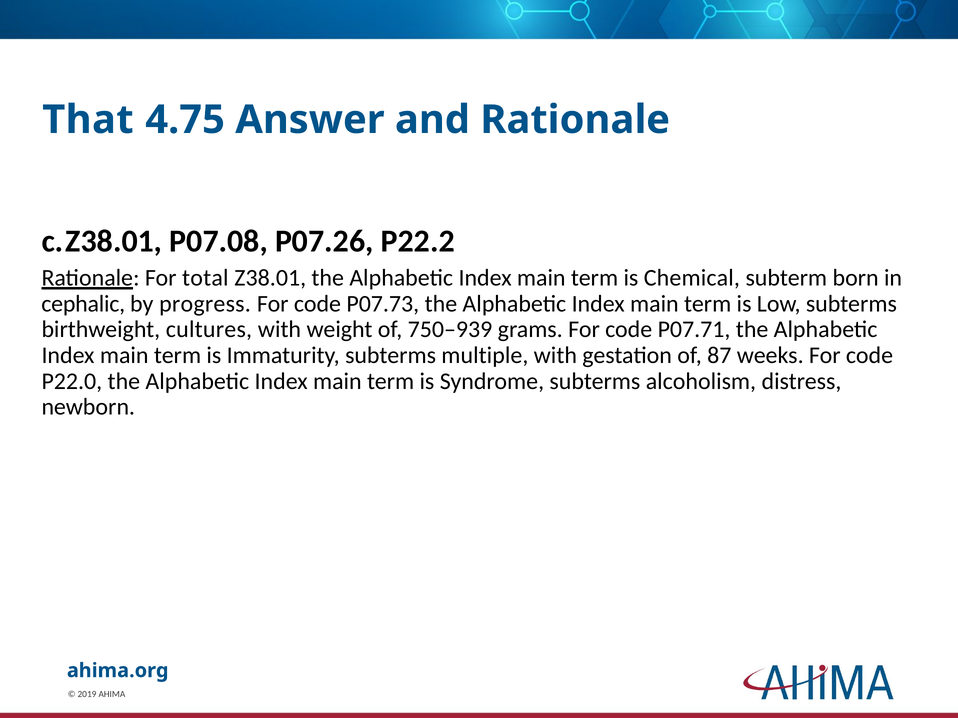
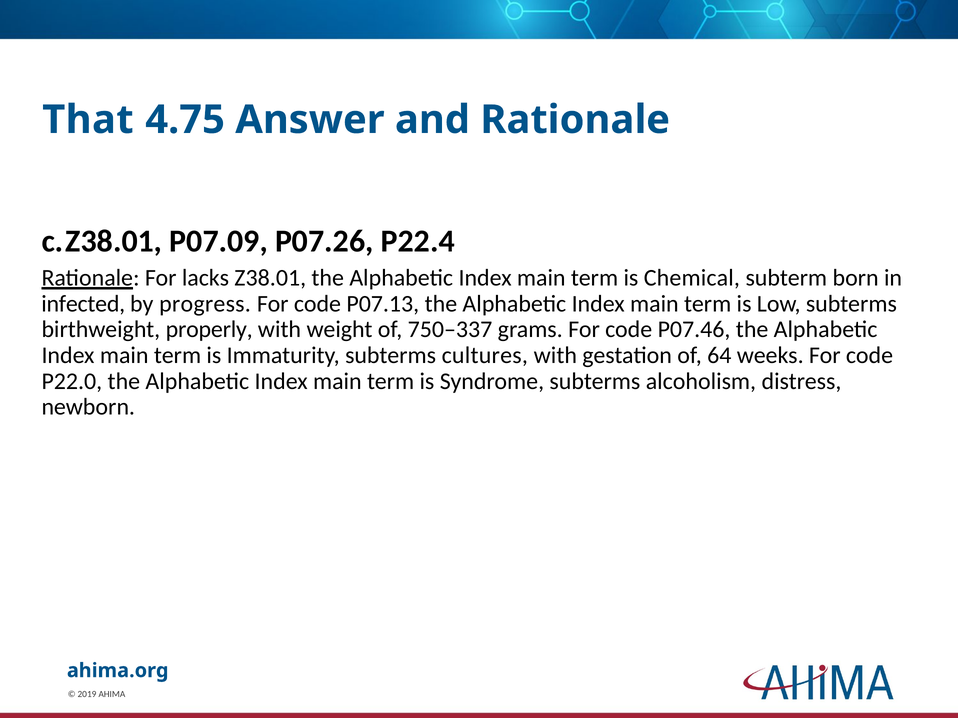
P07.08: P07.08 -> P07.09 (219, 241)
P22.2: P22.2 -> P22.4 (418, 241)
total: total -> lacks (205, 278)
cephalic: cephalic -> infected (83, 304)
P07.73: P07.73 -> P07.13 (383, 304)
cultures: cultures -> properly (209, 330)
750–939: 750–939 -> 750–337 (450, 330)
P07.71: P07.71 -> P07.46 (694, 330)
multiple: multiple -> cultures (485, 356)
87: 87 -> 64 (719, 356)
